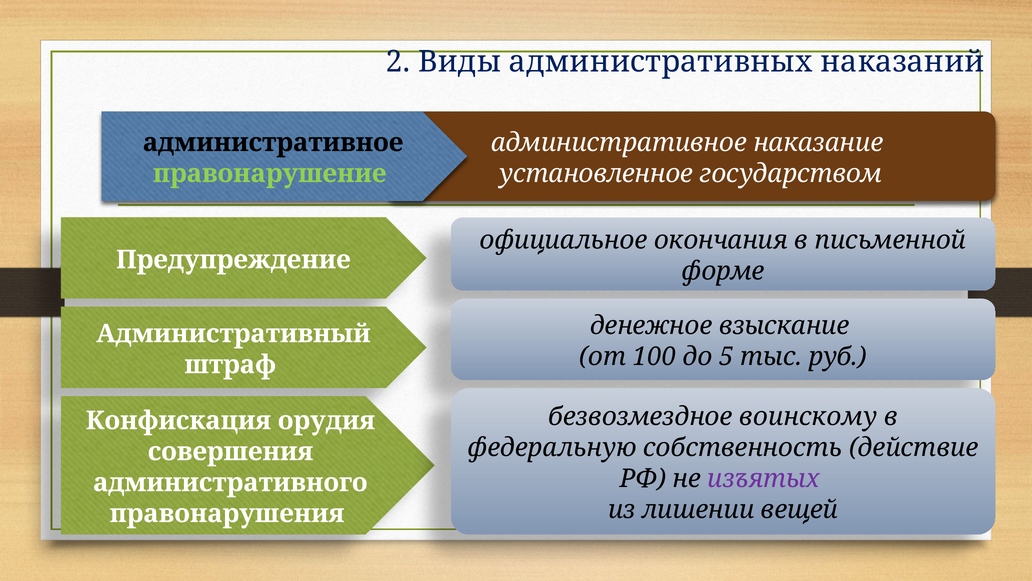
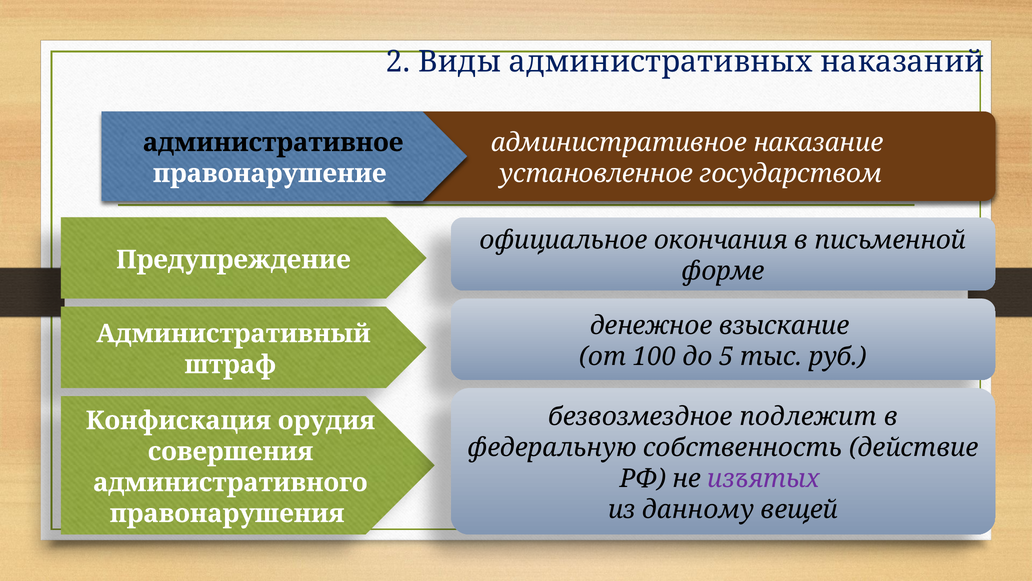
правонарушение colour: light green -> white (270, 173)
воинскому: воинскому -> подлежит (808, 416)
лишении: лишении -> данному (698, 509)
